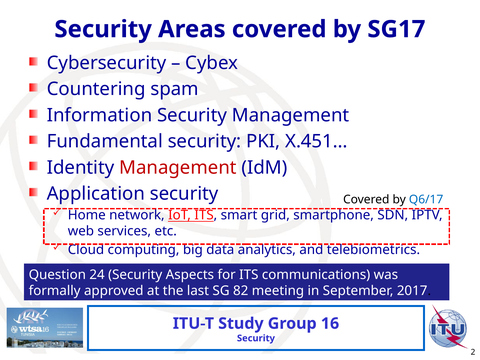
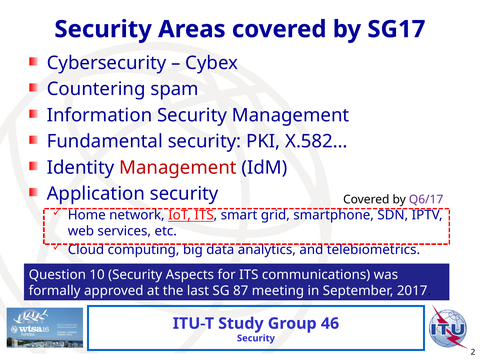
X.451…: X.451… -> X.582… (316, 141)
Q6/17 colour: blue -> purple (426, 200)
24: 24 -> 10 (97, 275)
82: 82 -> 87 (241, 291)
16: 16 -> 46 (330, 323)
